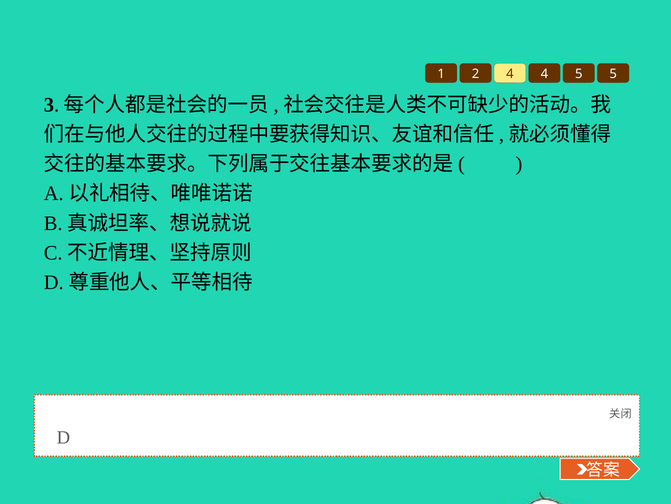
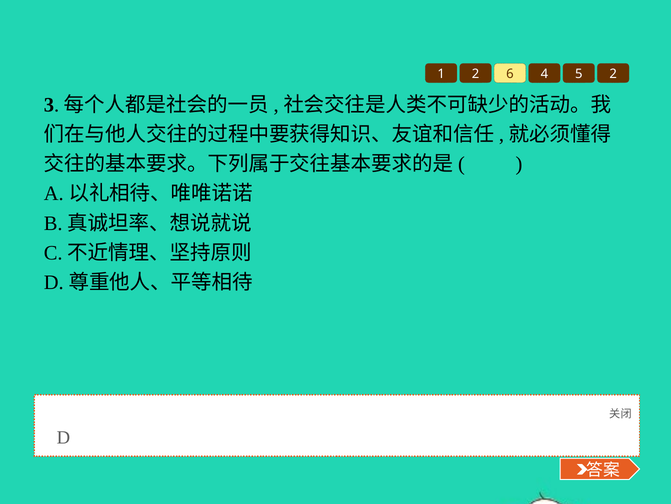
2 4: 4 -> 6 (510, 74)
5 5: 5 -> 2 (613, 74)
